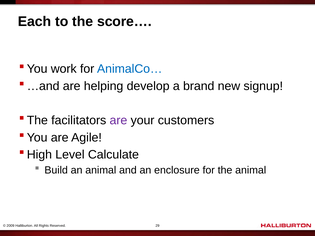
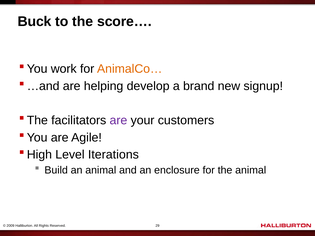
Each: Each -> Buck (35, 22)
AnimalCo… colour: blue -> orange (130, 69)
Calculate: Calculate -> Iterations (113, 155)
